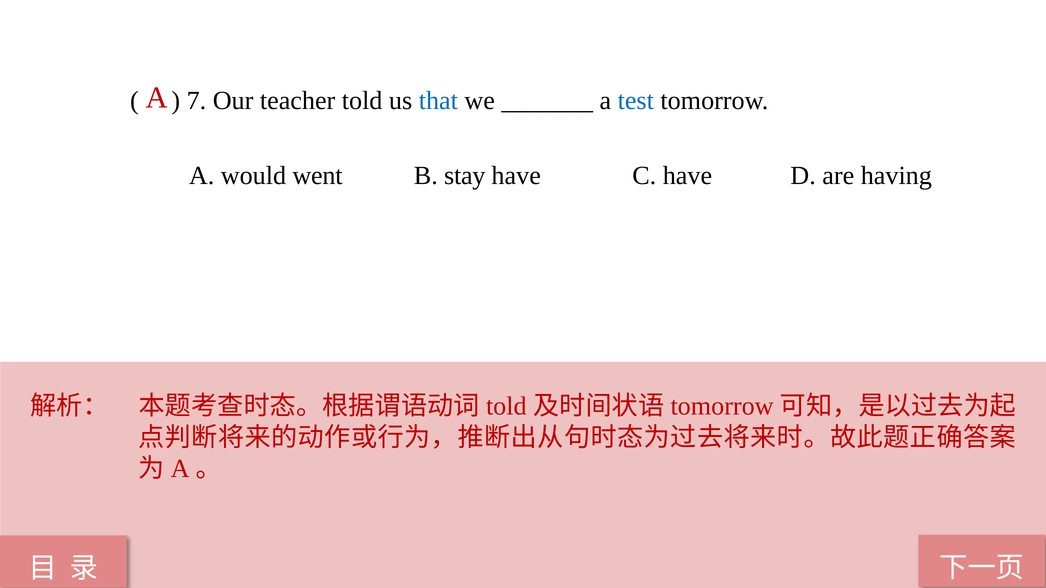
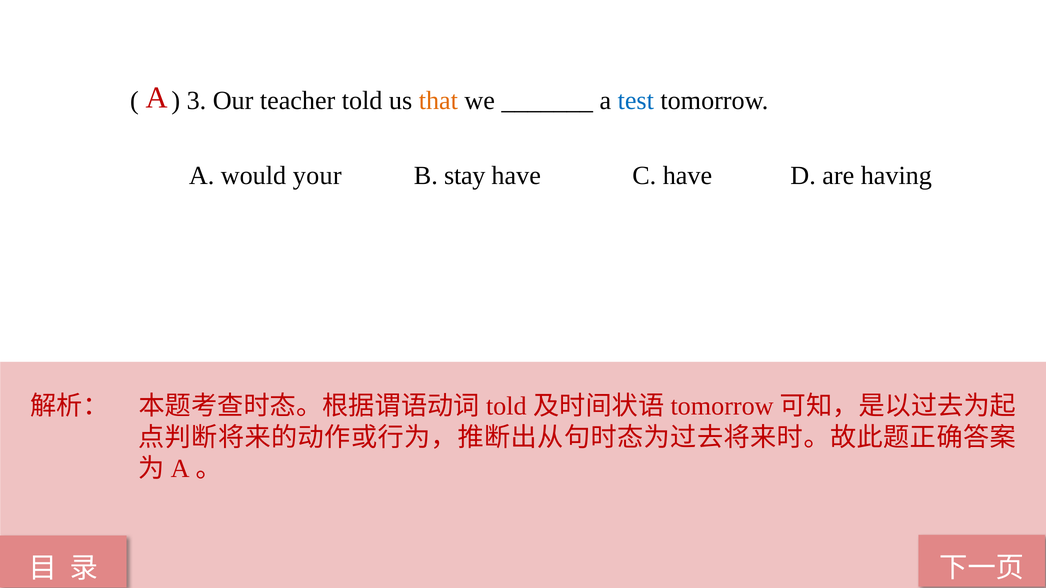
7: 7 -> 3 (196, 101)
that colour: blue -> orange (438, 101)
went: went -> your (317, 176)
